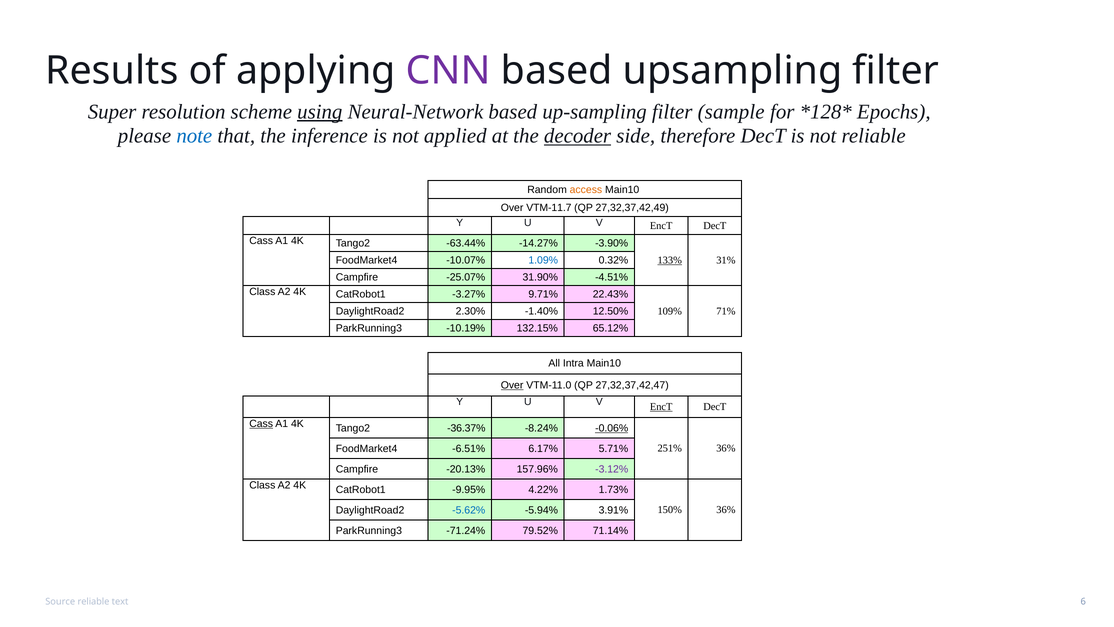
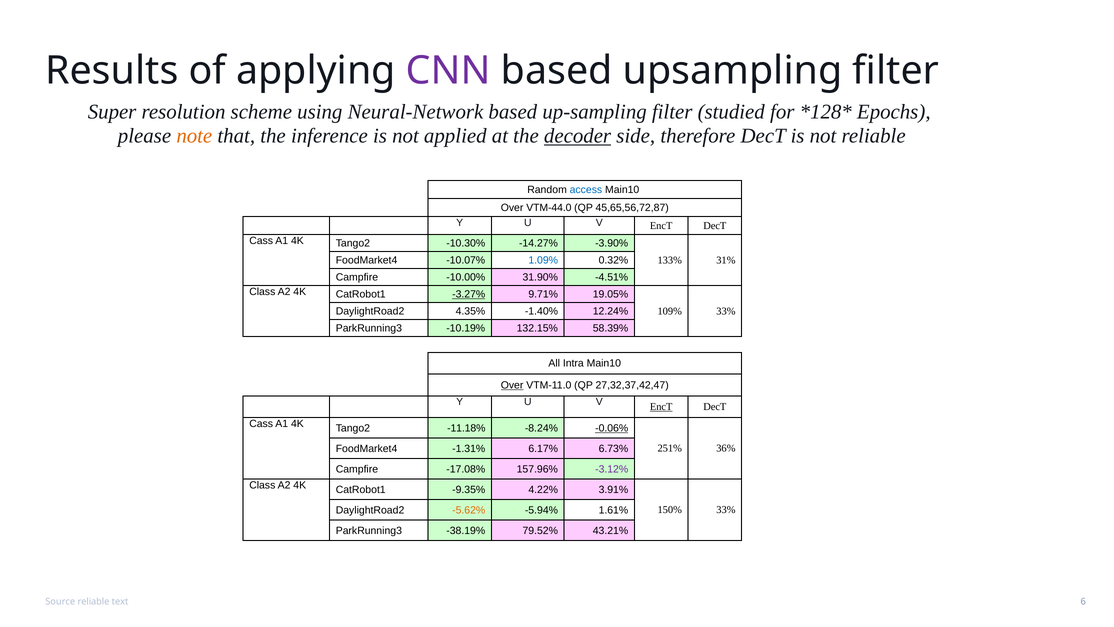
using underline: present -> none (320, 112)
sample: sample -> studied (731, 112)
note colour: blue -> orange (194, 136)
access colour: orange -> blue (586, 190)
VTM-11.7: VTM-11.7 -> VTM-44.0 (549, 208)
27,32,37,42,49: 27,32,37,42,49 -> 45,65,56,72,87 (632, 208)
-63.44%: -63.44% -> -10.30% (466, 243)
133% underline: present -> none (670, 260)
-25.07%: -25.07% -> -10.00% (466, 277)
-3.27% underline: none -> present (469, 294)
22.43%: 22.43% -> 19.05% (610, 294)
2.30%: 2.30% -> 4.35% (470, 311)
12.50%: 12.50% -> 12.24% (610, 311)
109% 71%: 71% -> 33% (726, 311)
65.12%: 65.12% -> 58.39% (610, 328)
Cass underline: present -> none (261, 423)
-36.37%: -36.37% -> -11.18% (466, 428)
-6.51%: -6.51% -> -1.31% (469, 448)
5.71%: 5.71% -> 6.73% (613, 448)
-20.13%: -20.13% -> -17.08% (466, 469)
-9.95%: -9.95% -> -9.35% (469, 489)
1.73%: 1.73% -> 3.91% (613, 489)
-5.62% colour: blue -> orange (469, 510)
3.91%: 3.91% -> 1.61% (613, 510)
150% 36%: 36% -> 33% (726, 510)
-71.24%: -71.24% -> -38.19% (466, 530)
71.14%: 71.14% -> 43.21% (610, 530)
